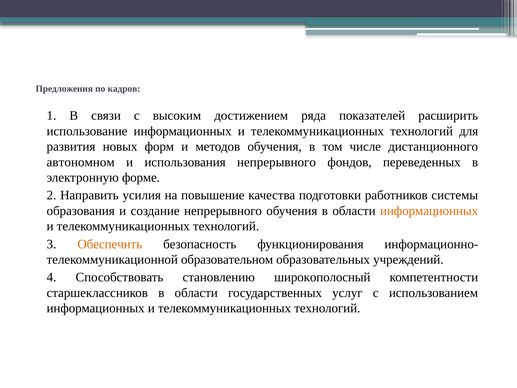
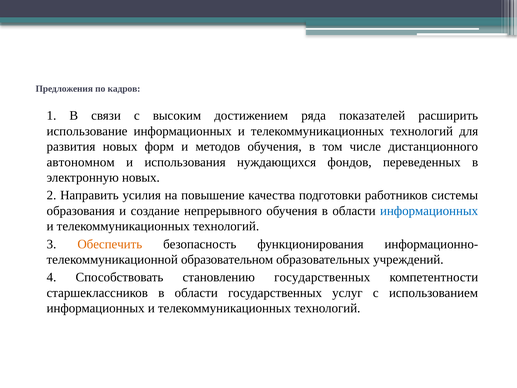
использования непрерывного: непрерывного -> нуждающихся (277, 162)
электронную форме: форме -> новых (141, 178)
информационных colour: orange -> blue (429, 211)
становлению широкополосный: широкополосный -> государственных (322, 277)
